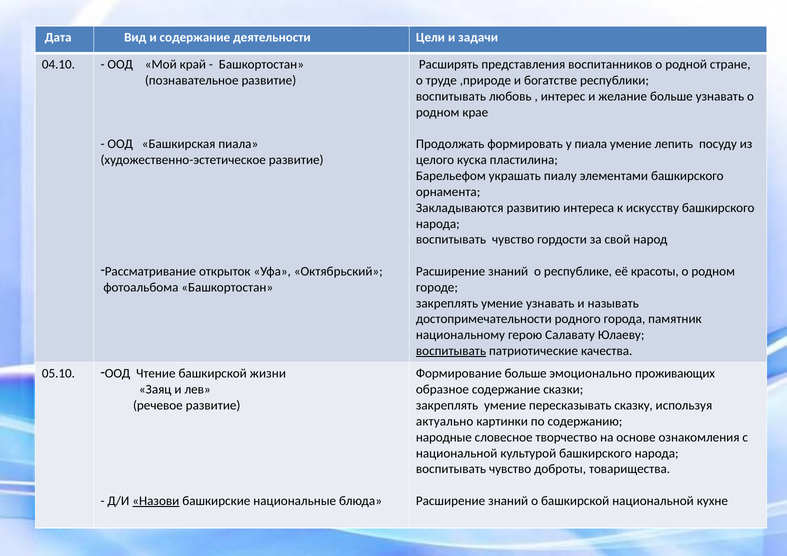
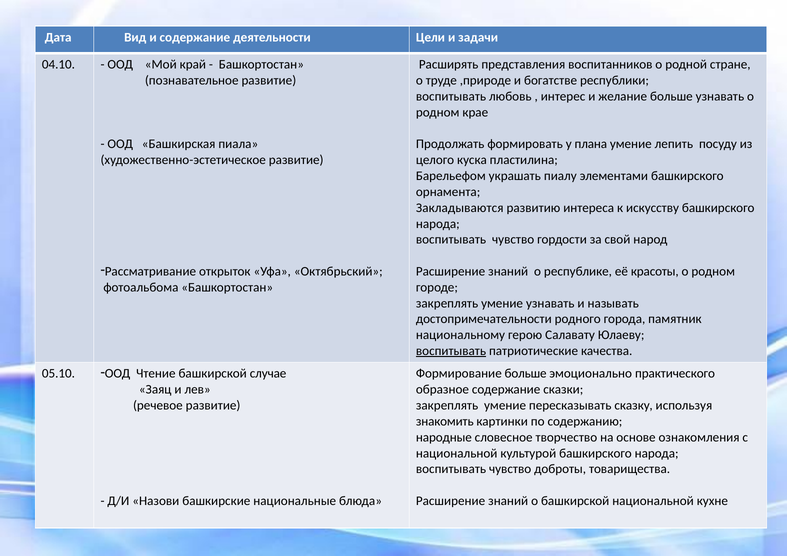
у пиала: пиала -> плана (591, 144)
жизни: жизни -> случае (268, 374)
проживающих: проживающих -> практического (675, 374)
актуально: актуально -> знакомить (445, 422)
Назови underline: present -> none (156, 501)
